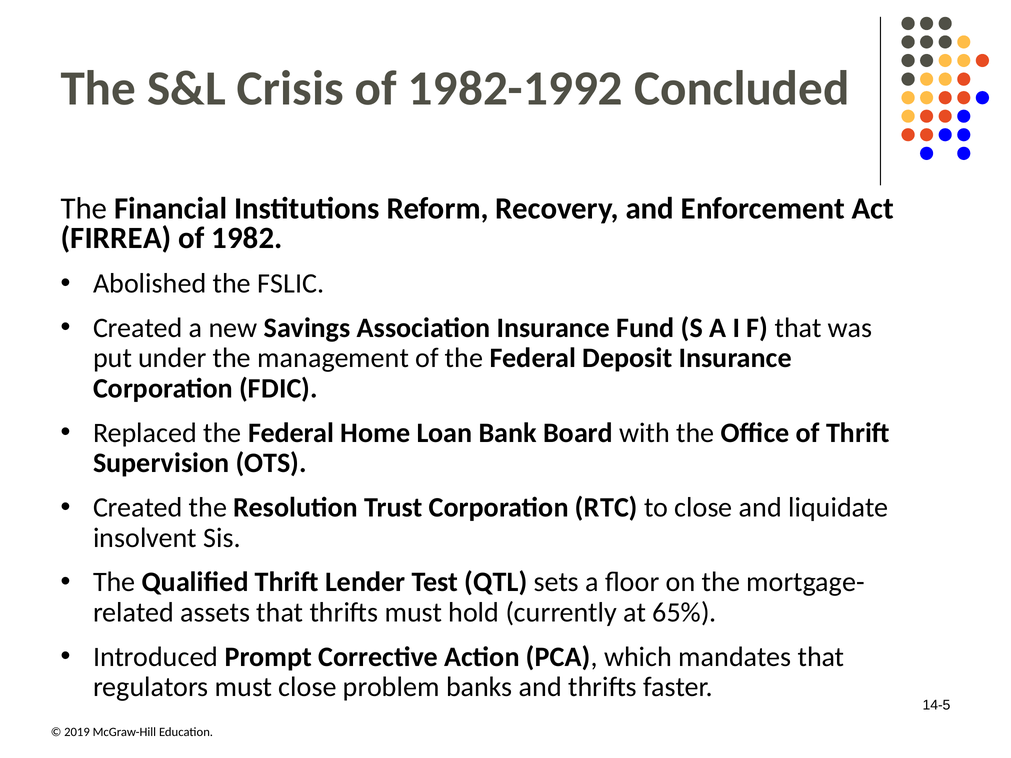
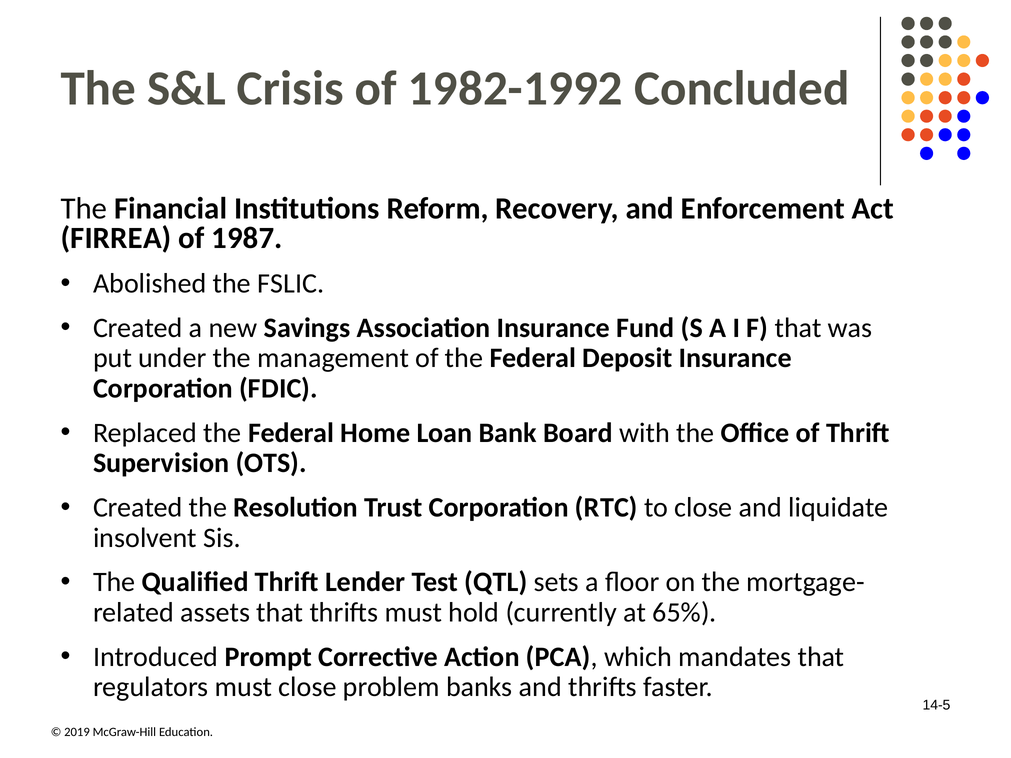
82: 82 -> 87 (263, 238)
